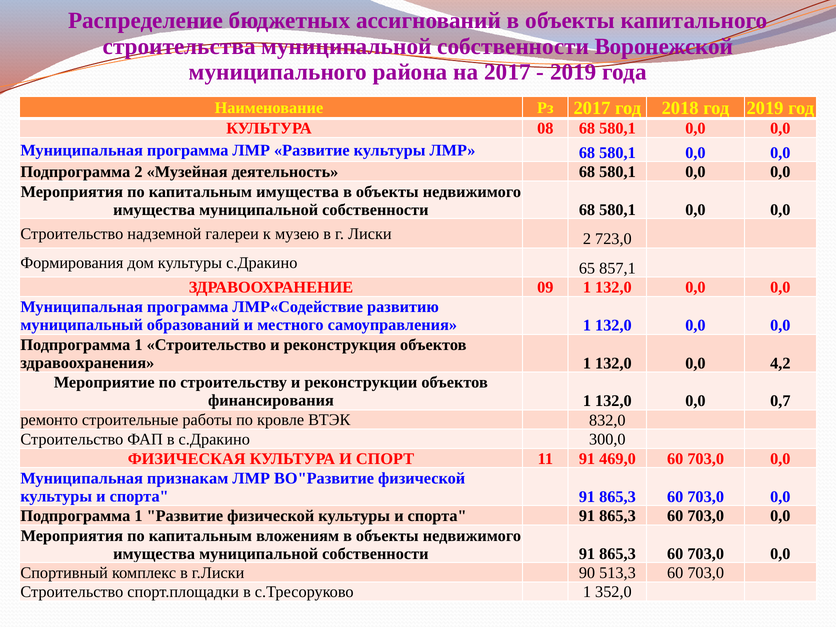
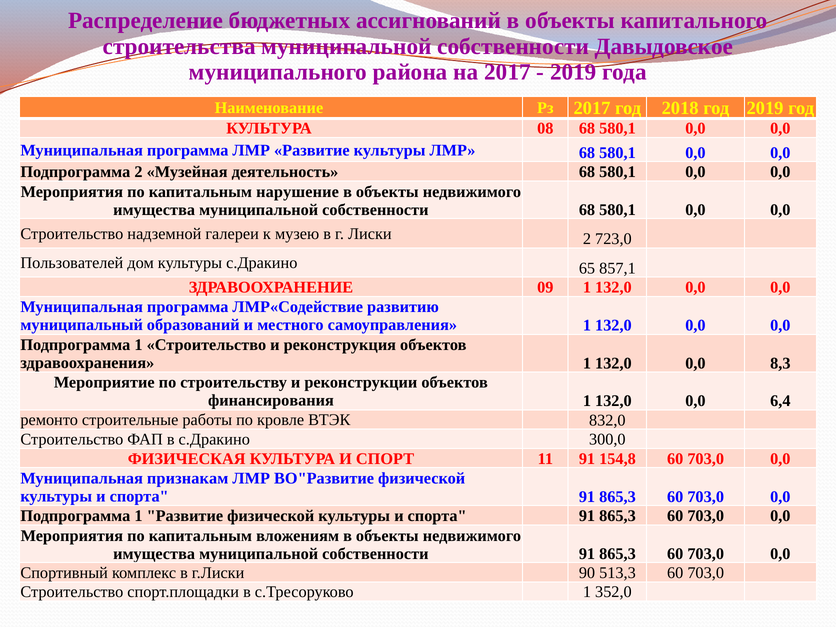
Воронежской: Воронежской -> Давыдовское (664, 46)
капитальным имущества: имущества -> нарушение (298, 192)
Формирования: Формирования -> Пользователей (72, 263)
4,2: 4,2 -> 8,3 (780, 363)
0,7: 0,7 -> 6,4 (780, 401)
469,0: 469,0 -> 154,8 (618, 459)
